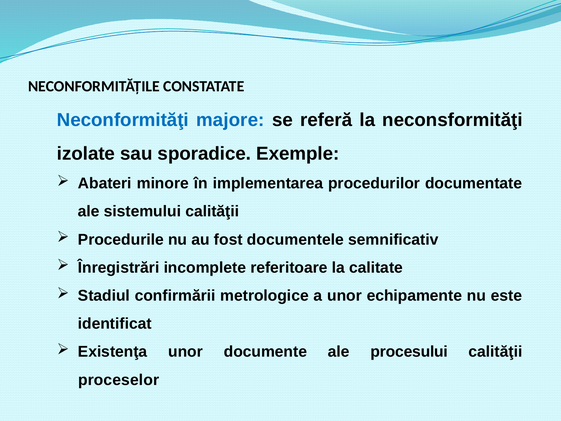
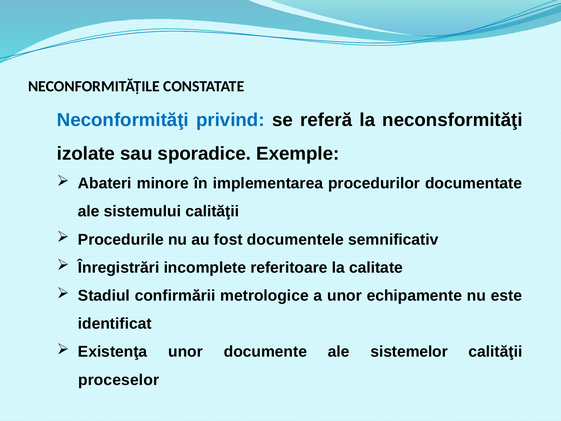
majore: majore -> privind (230, 120)
procesului: procesului -> sistemelor (409, 352)
